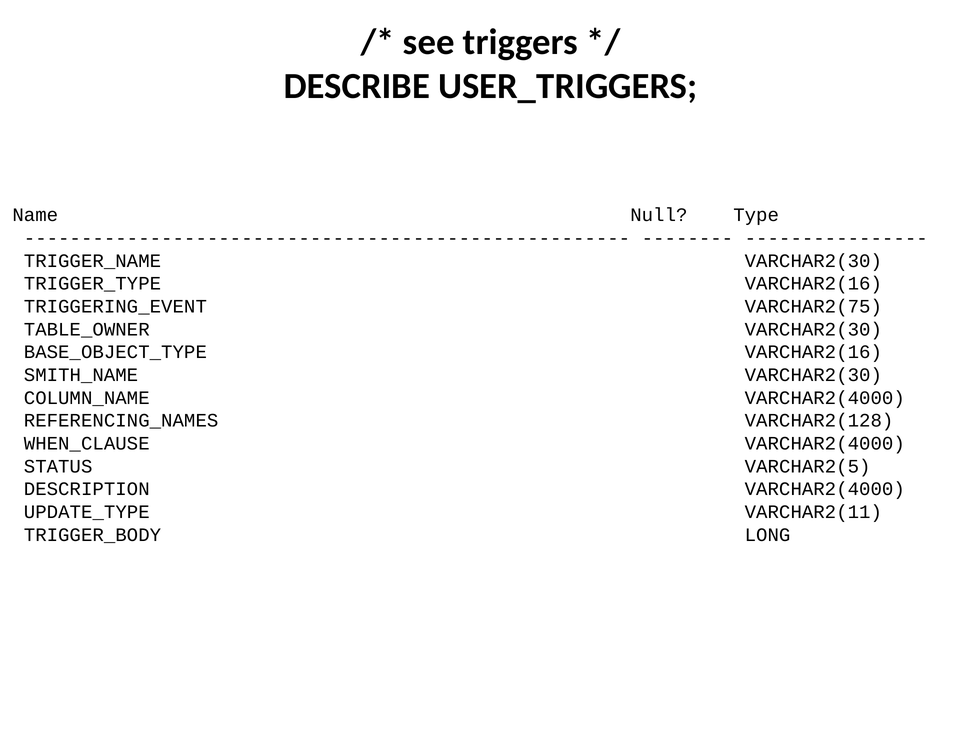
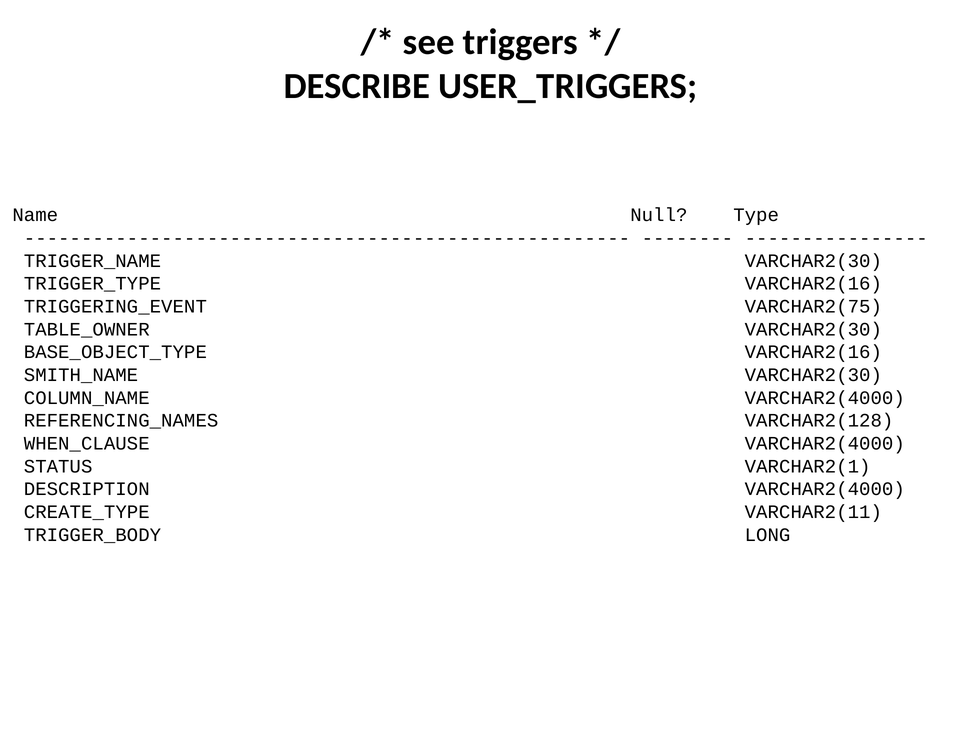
VARCHAR2(5: VARCHAR2(5 -> VARCHAR2(1 (808, 467)
UPDATE_TYPE: UPDATE_TYPE -> CREATE_TYPE (87, 512)
